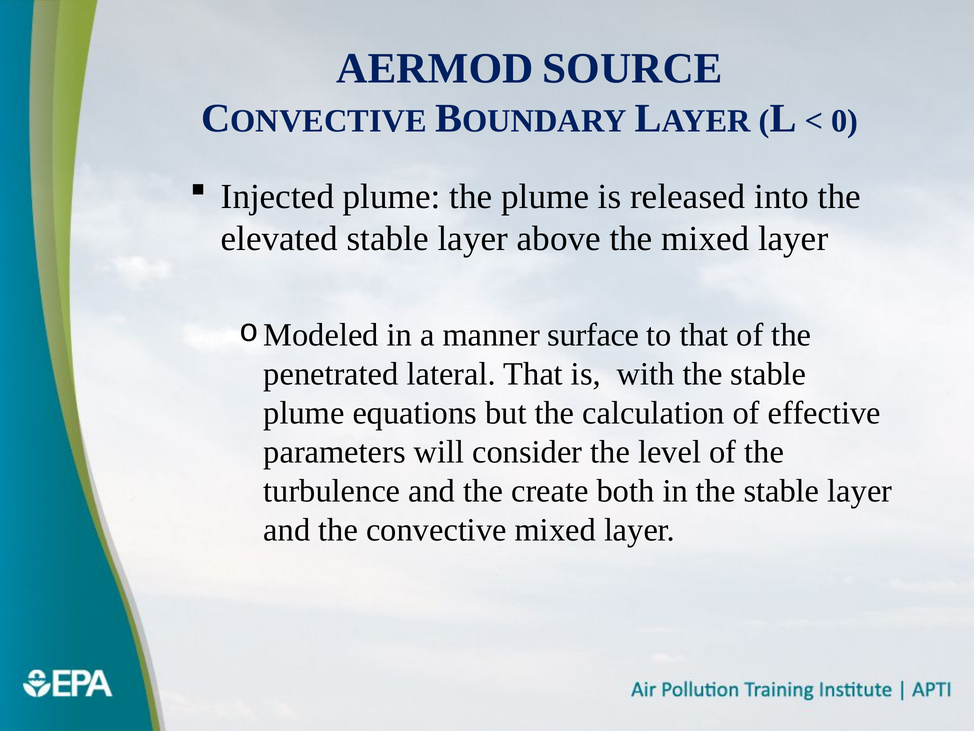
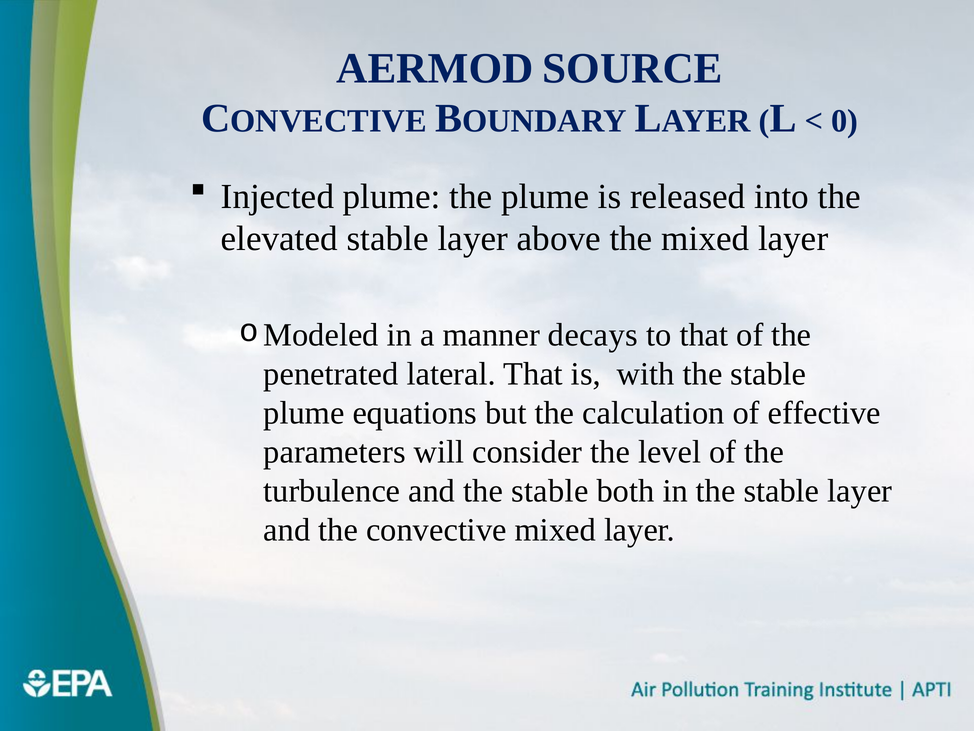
surface: surface -> decays (593, 335)
and the create: create -> stable (550, 491)
